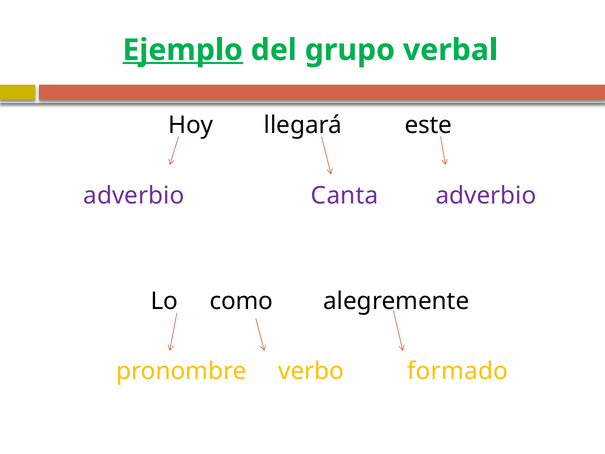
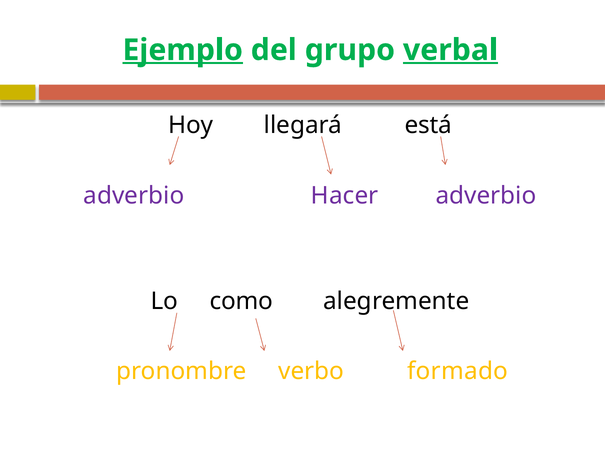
verbal underline: none -> present (450, 50)
este: este -> está (429, 125)
Canta: Canta -> Hacer (345, 195)
